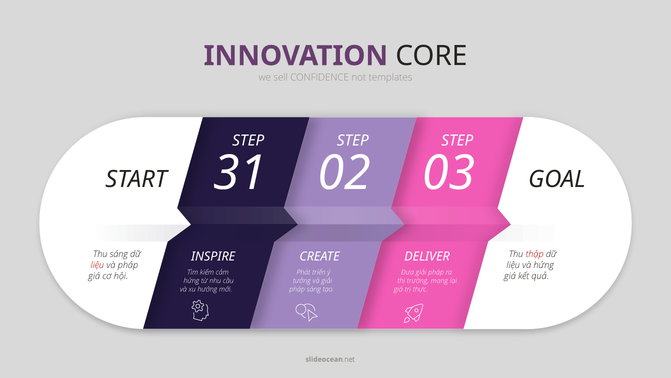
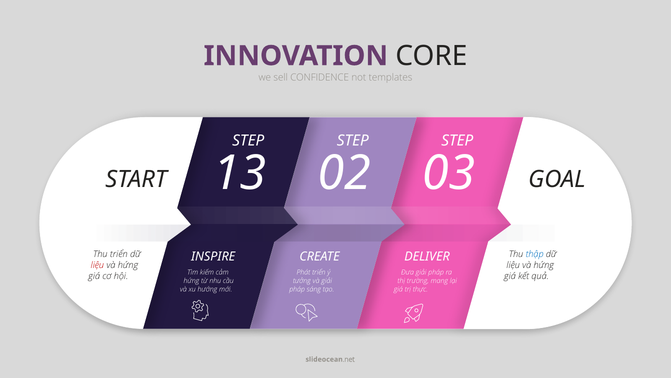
31: 31 -> 13 (240, 173)
Thu sáng: sáng -> triển (119, 254)
thập colour: red -> blue (535, 254)
pháp: pháp -> hứng (128, 265)
